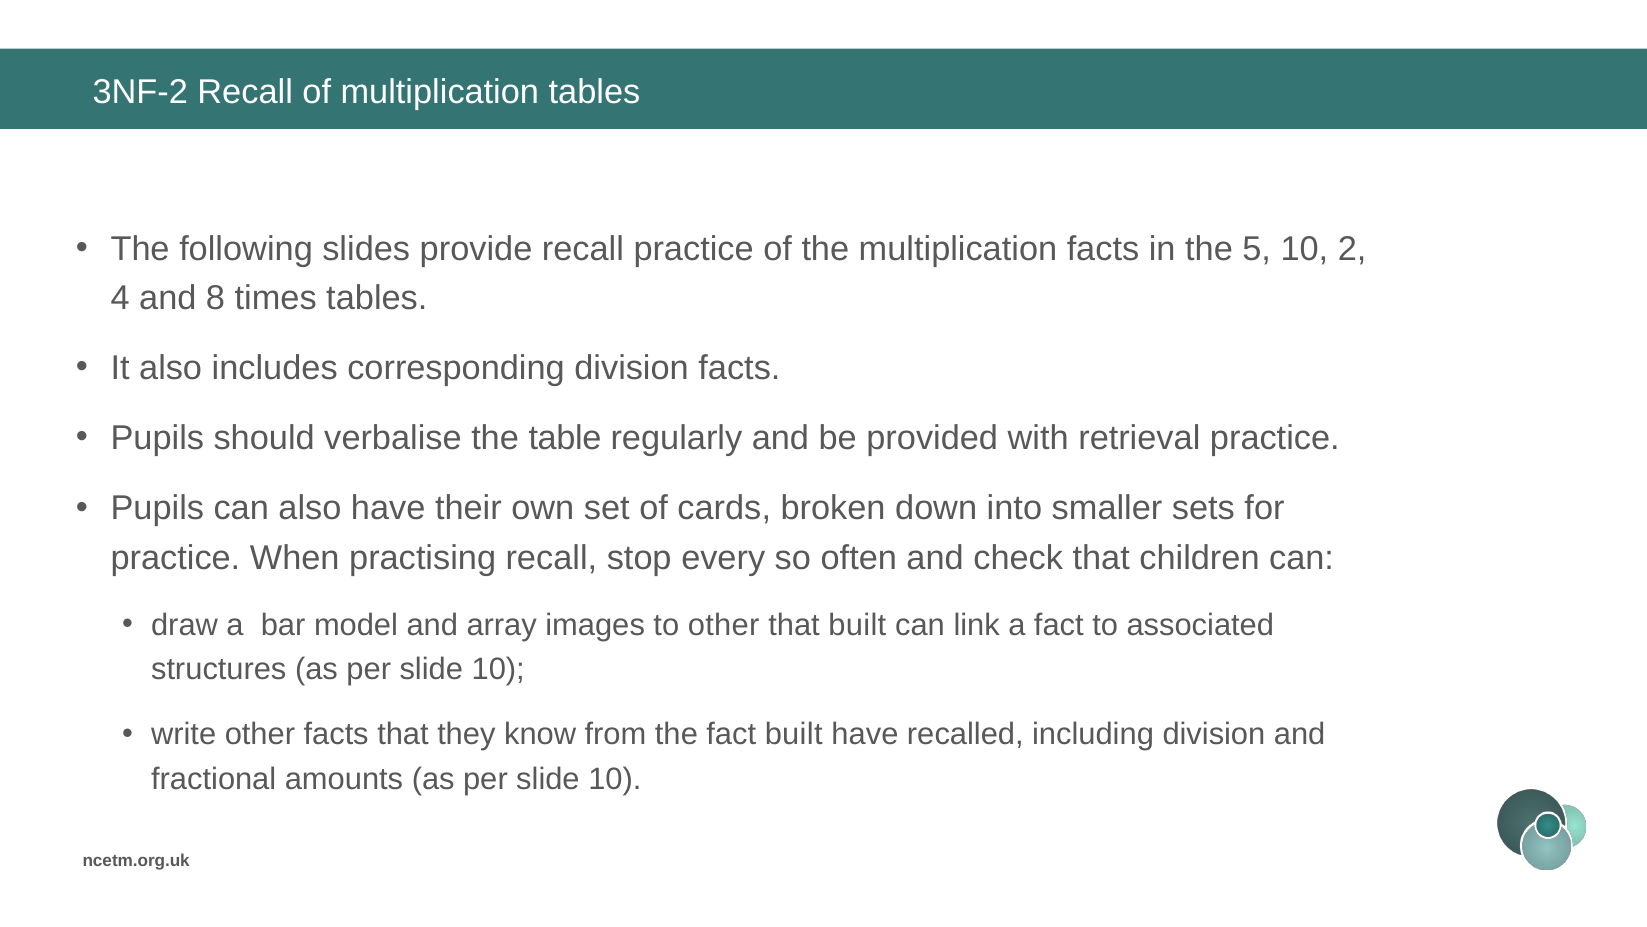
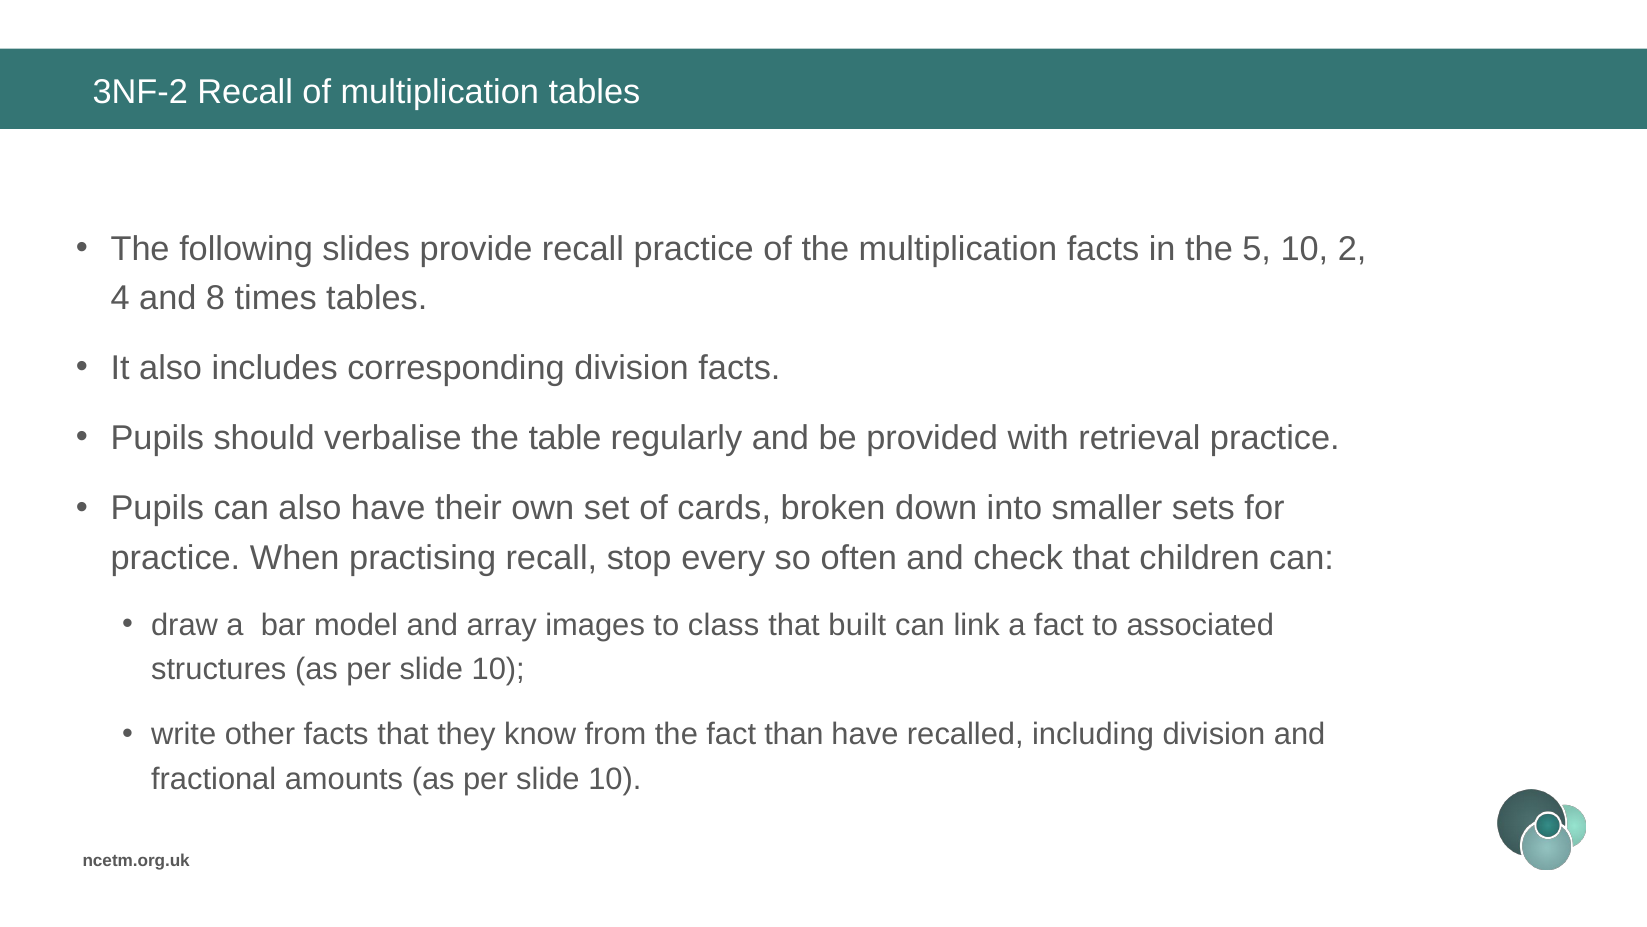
to other: other -> class (724, 625)
fact built: built -> than (794, 734)
